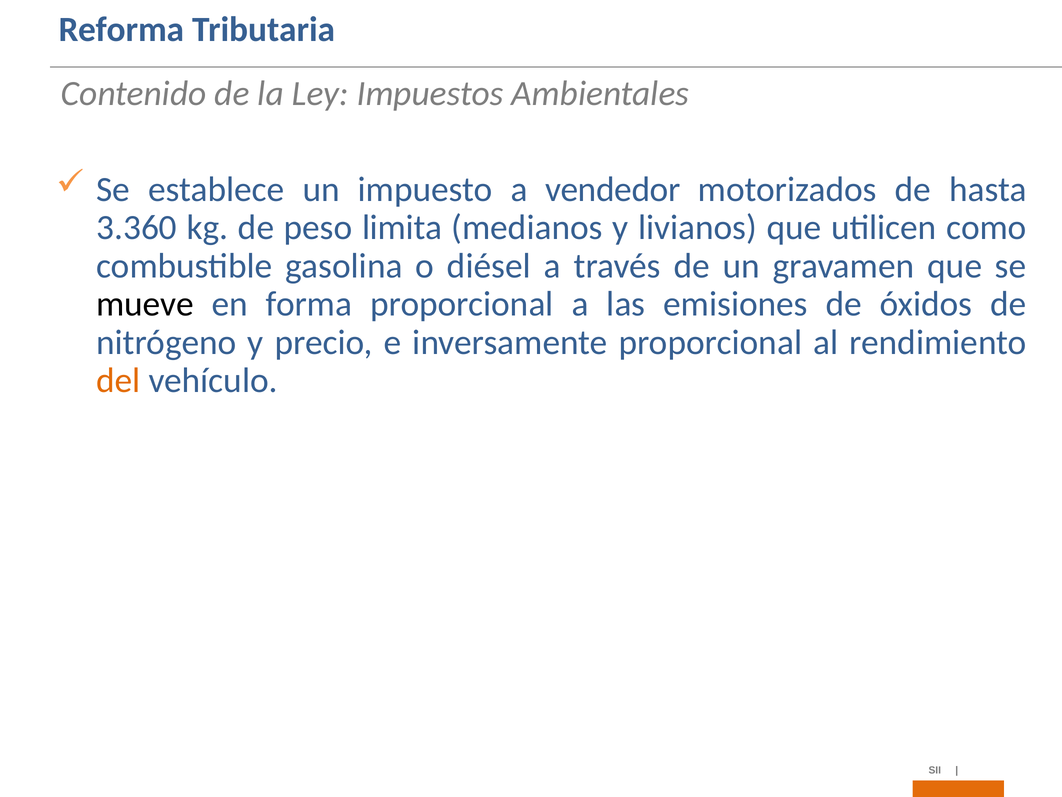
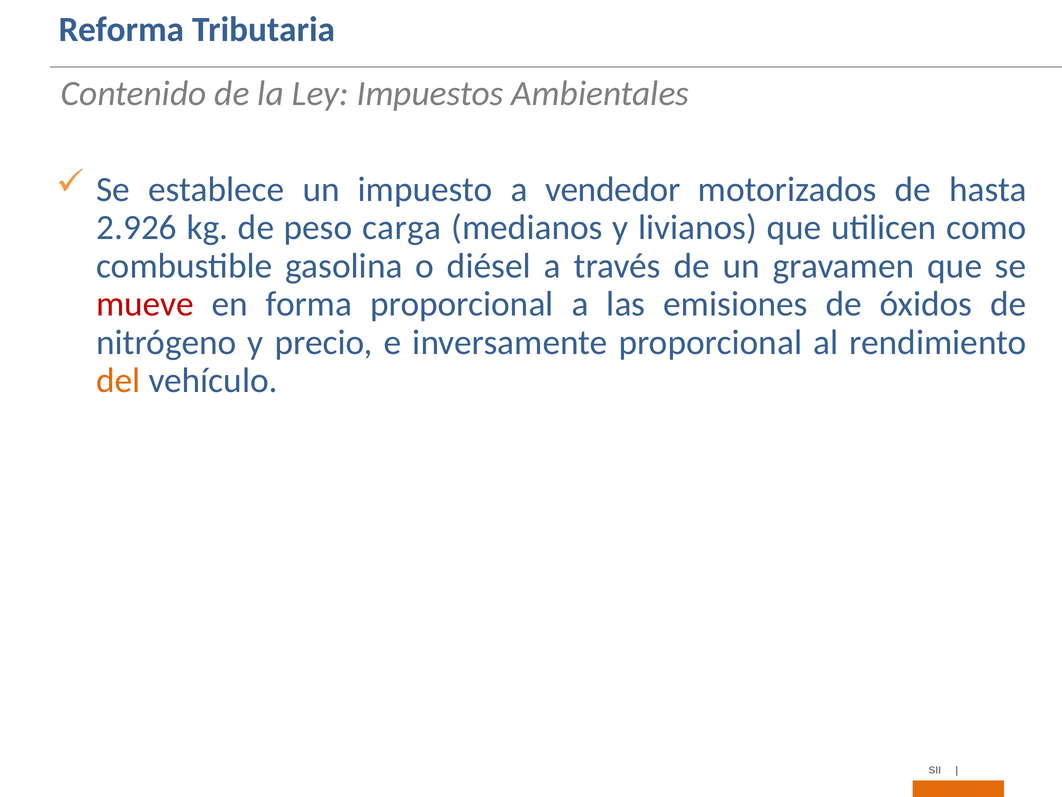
3.360: 3.360 -> 2.926 (137, 228)
limita: limita -> carga (402, 228)
mueve colour: black -> red (145, 304)
